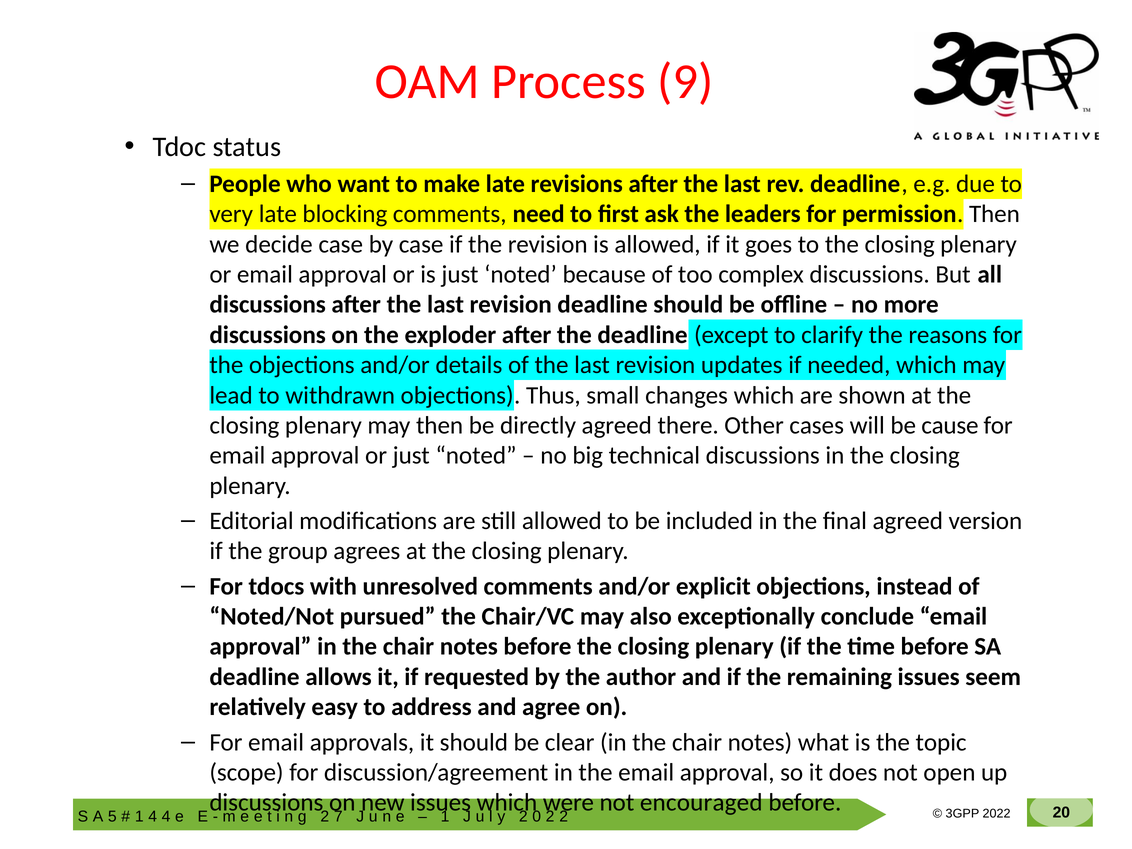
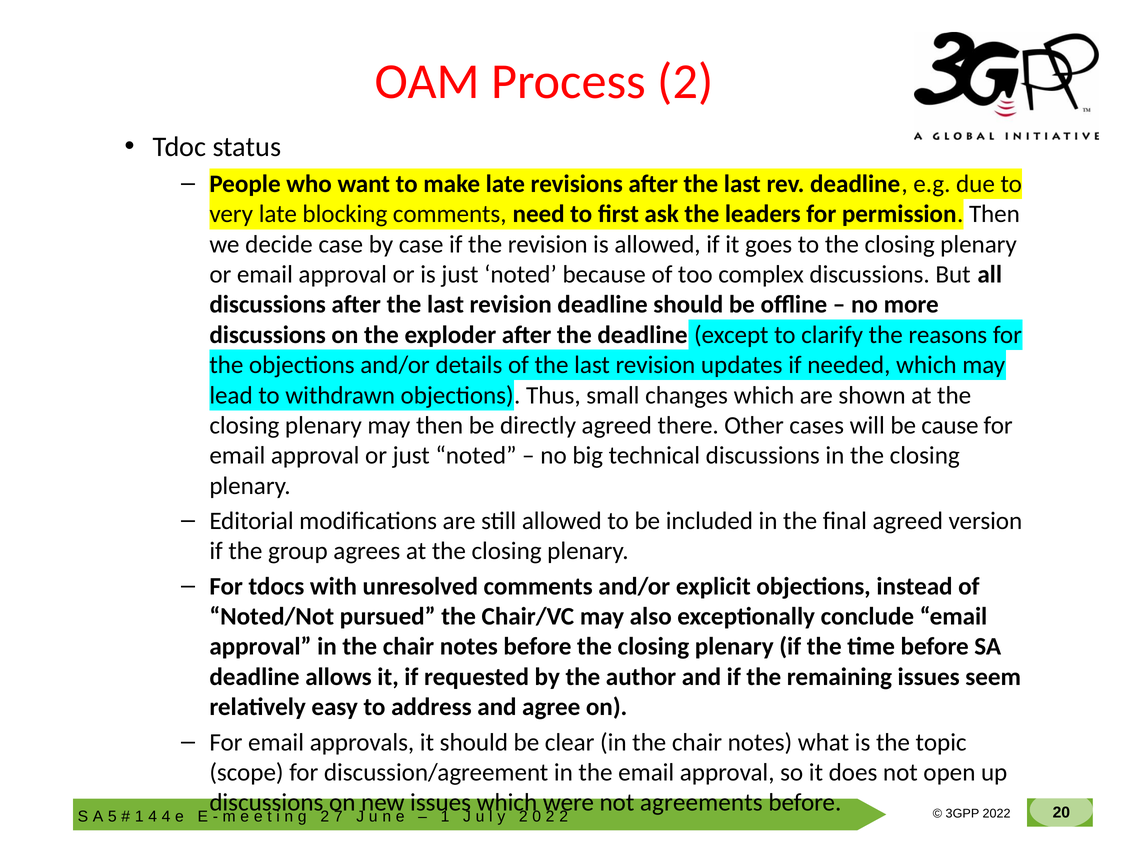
Process 9: 9 -> 2 (685, 81)
encouraged: encouraged -> agreements (701, 803)
